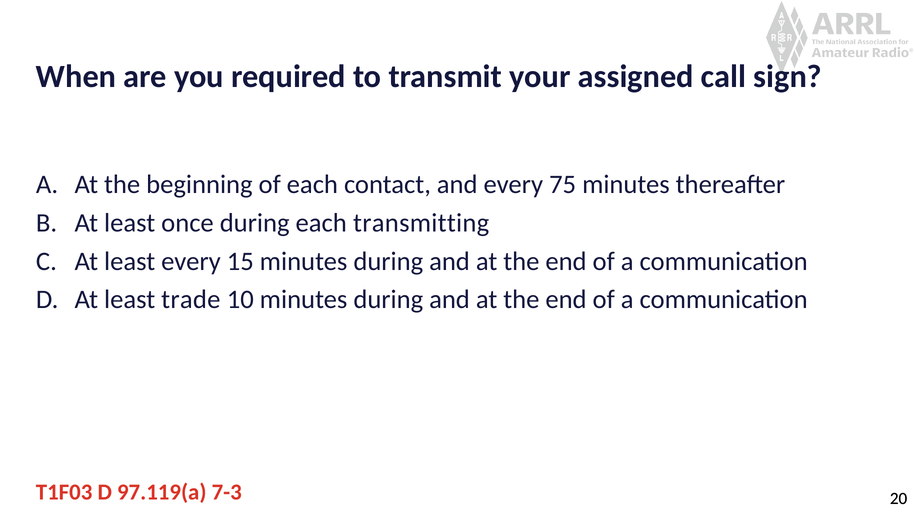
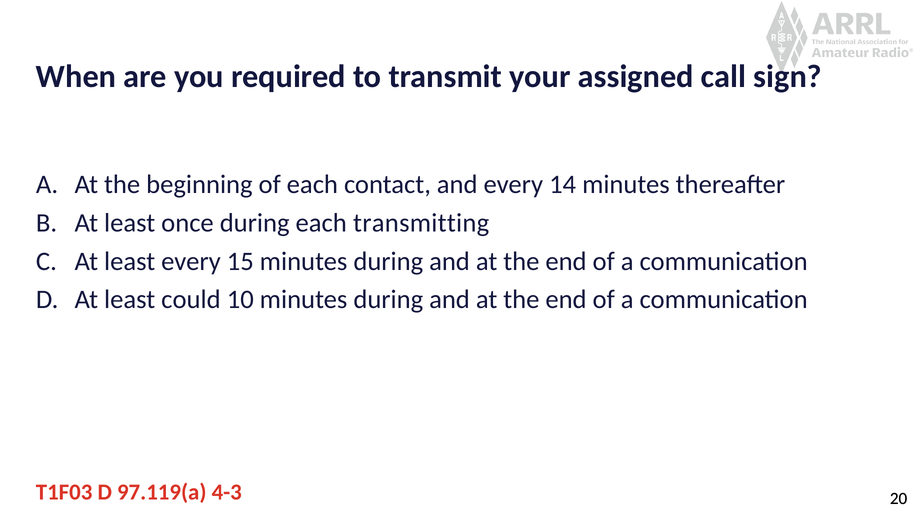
75: 75 -> 14 (563, 185)
trade: trade -> could (191, 300)
7-3: 7-3 -> 4-3 (227, 492)
